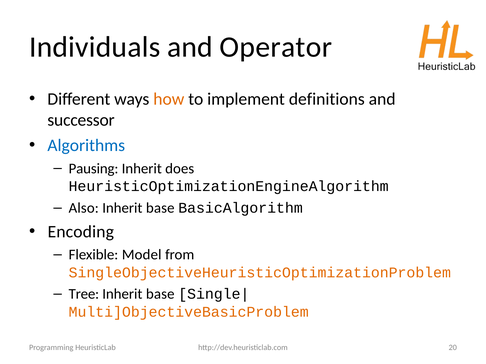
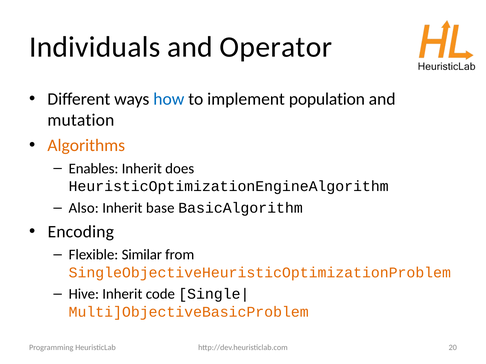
how colour: orange -> blue (169, 99)
definitions: definitions -> population (327, 99)
successor: successor -> mutation (81, 120)
Algorithms colour: blue -> orange (86, 146)
Pausing: Pausing -> Enables (94, 169)
Model: Model -> Similar (142, 255)
Tree: Tree -> Hive (84, 294)
base: base -> code (160, 294)
